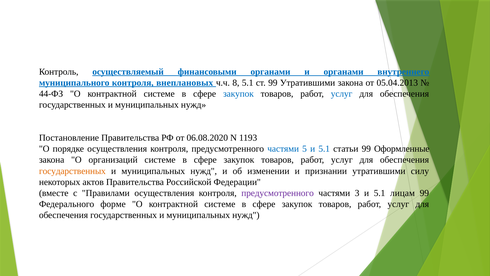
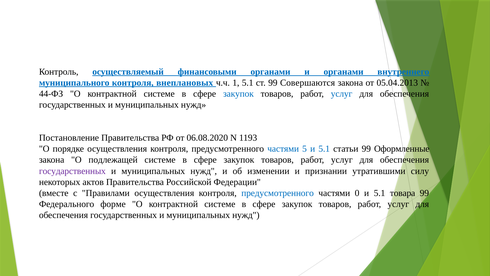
8: 8 -> 1 (236, 83)
99 Утратившими: Утратившими -> Совершаются (308, 83)
организаций: организаций -> подлежащей (113, 160)
государственных colour: orange -> purple (72, 171)
предусмотренного colour: purple -> blue (278, 193)
3: 3 -> 0 (357, 193)
лицам: лицам -> товара (403, 193)
